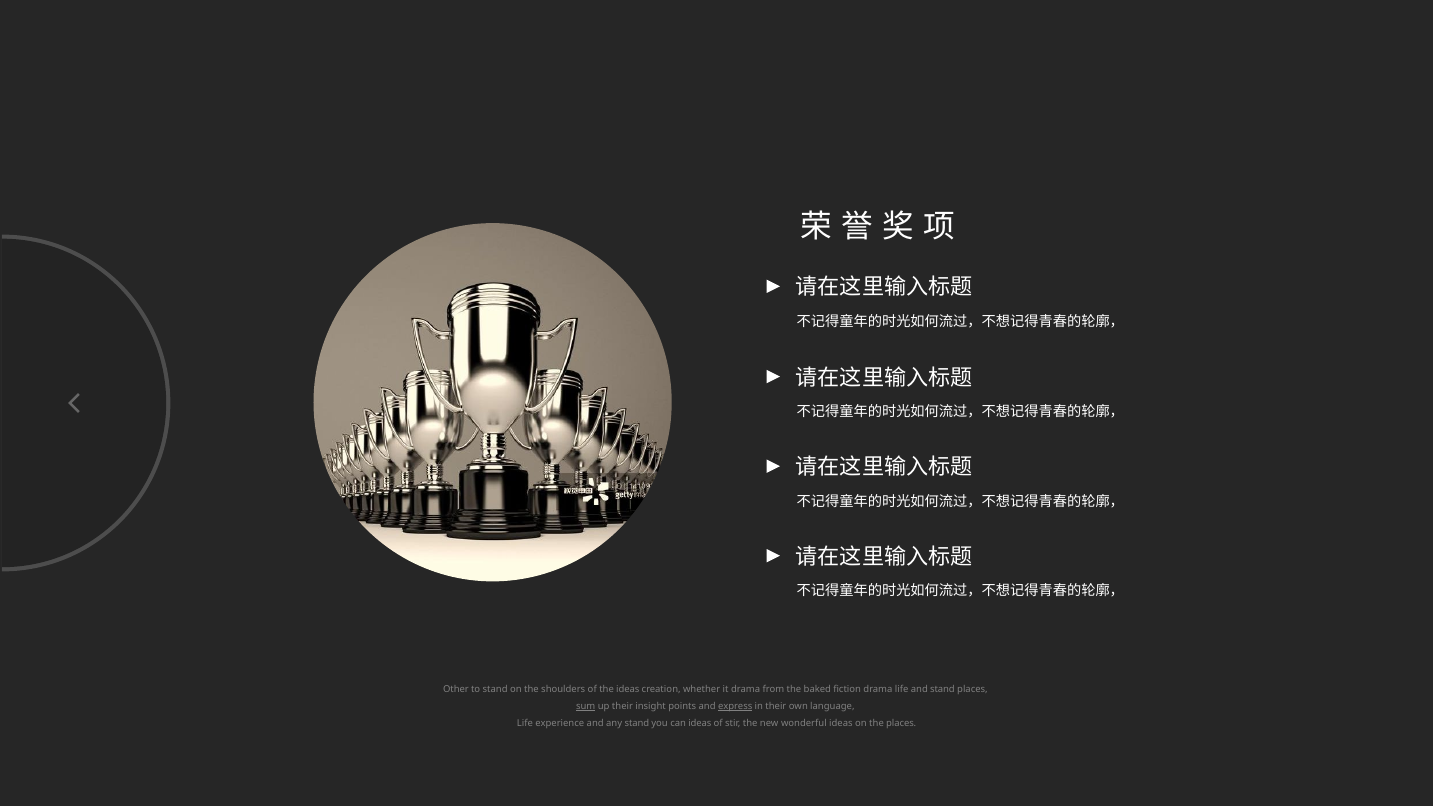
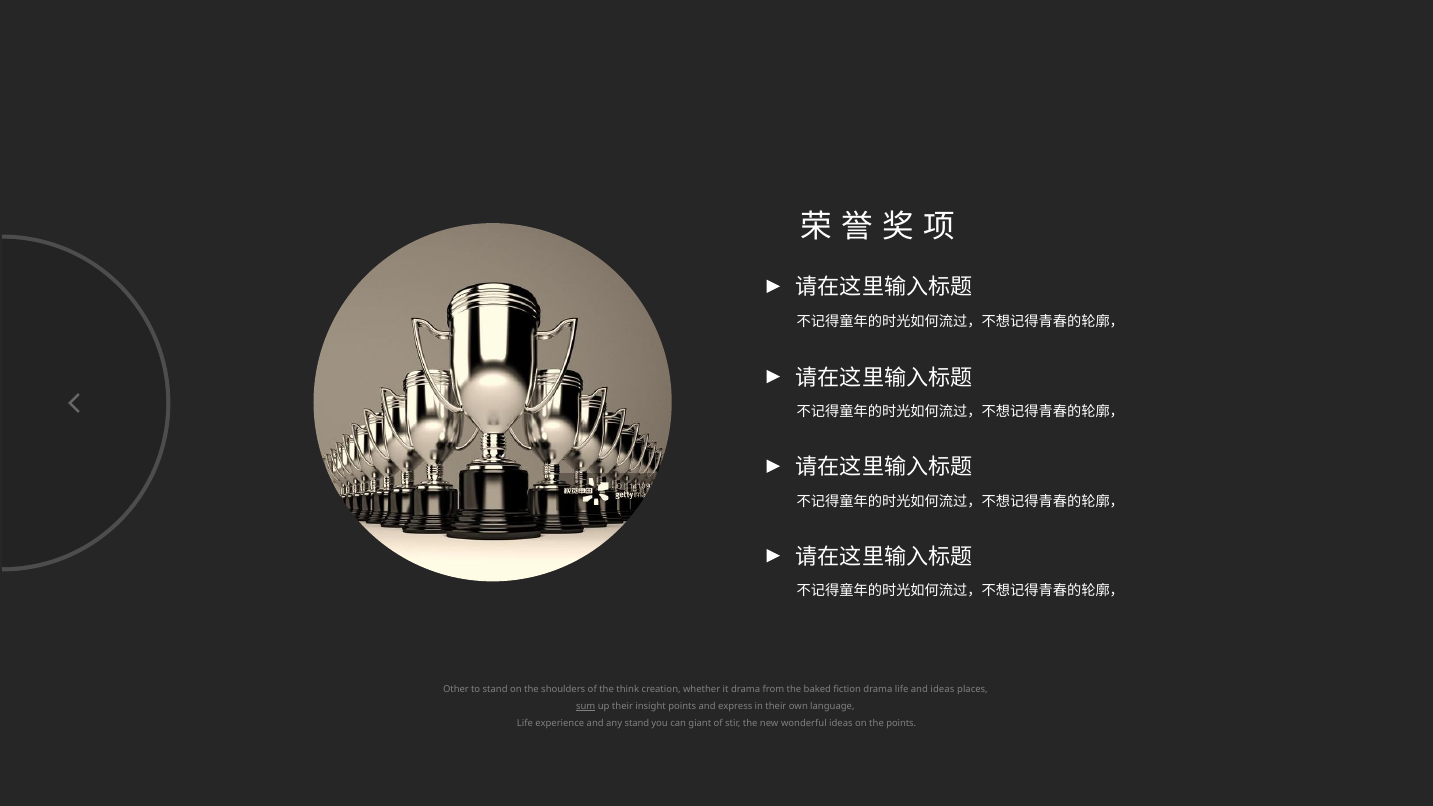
the ideas: ideas -> think (628, 689)
and stand: stand -> ideas (942, 689)
express underline: present -> none (735, 706)
can ideas: ideas -> giant (700, 723)
the places: places -> points (901, 723)
